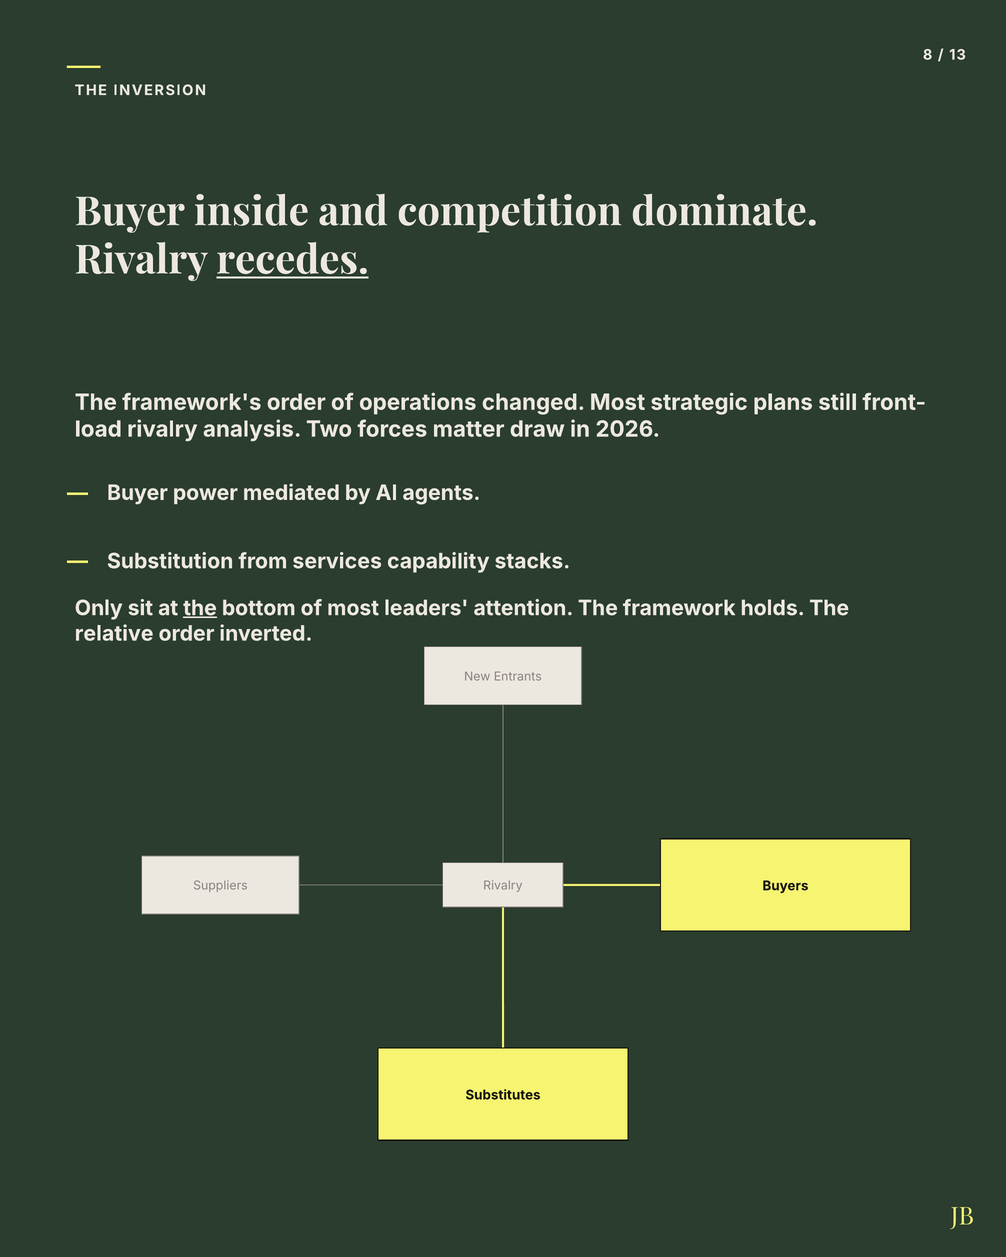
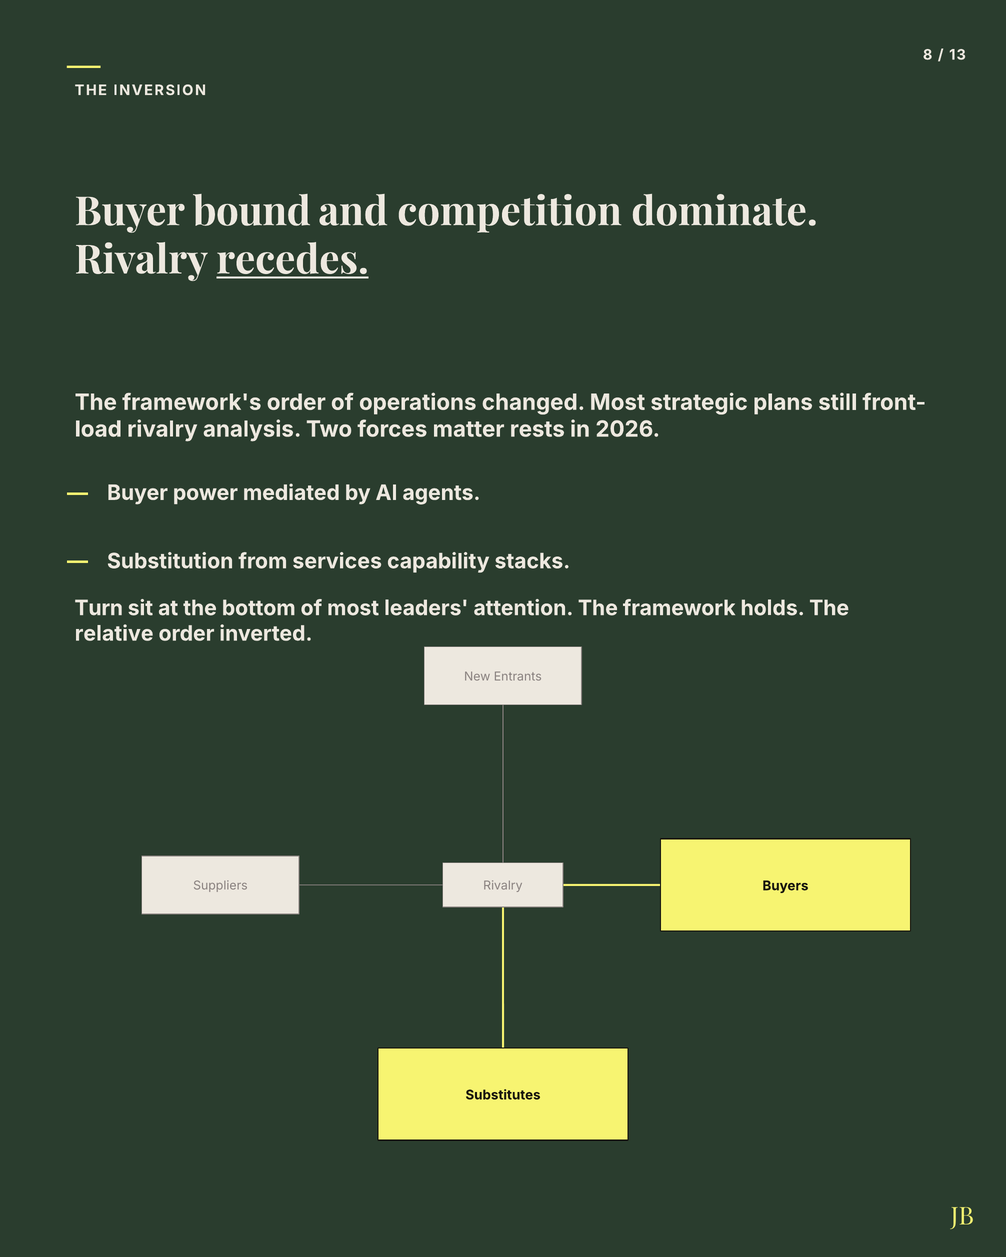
inside: inside -> bound (252, 212)
draw: draw -> rests (537, 429)
Only: Only -> Turn (99, 608)
the underline: present -> none (200, 608)
